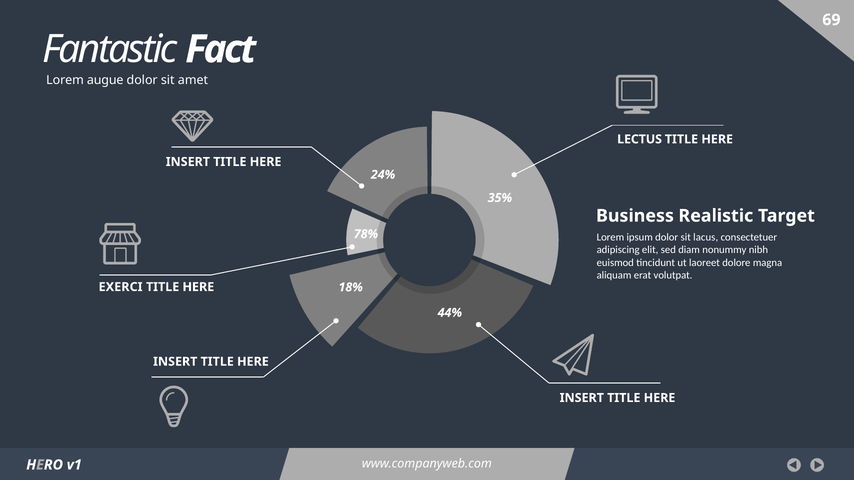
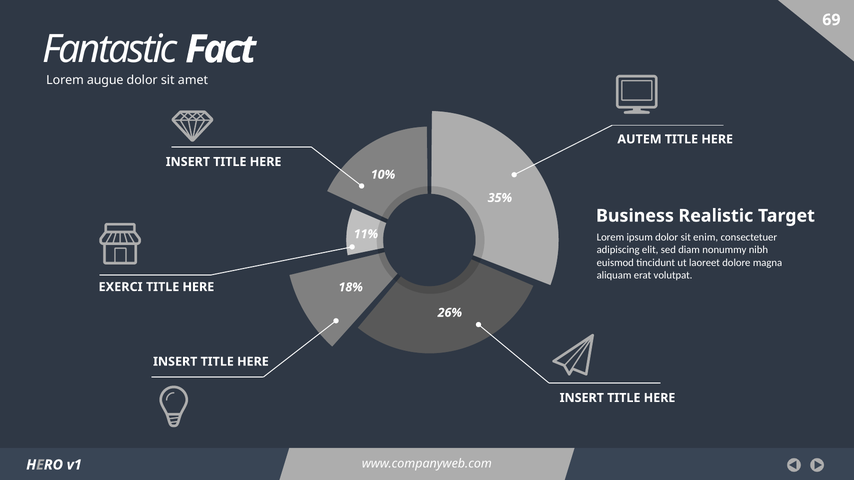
LECTUS: LECTUS -> AUTEM (639, 139)
24%: 24% -> 10% (383, 175)
78%: 78% -> 11% (366, 234)
lacus: lacus -> enim (706, 237)
44%: 44% -> 26% (450, 313)
